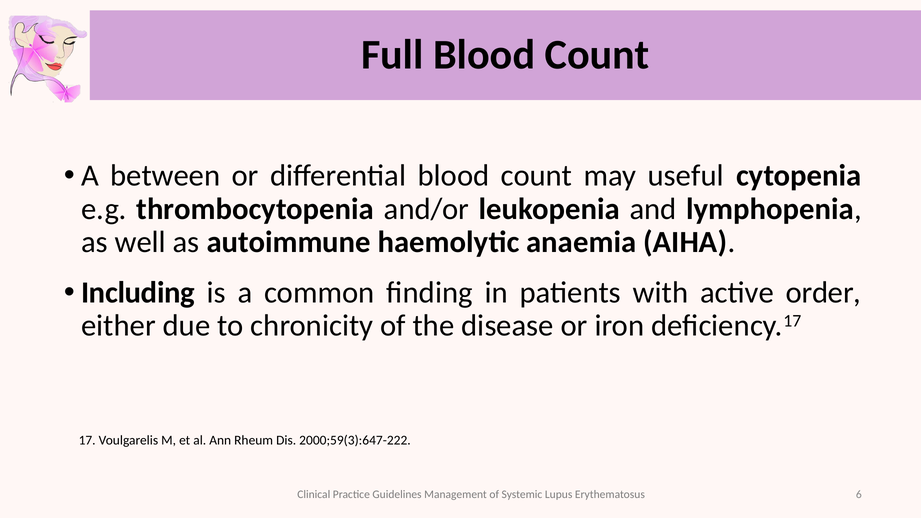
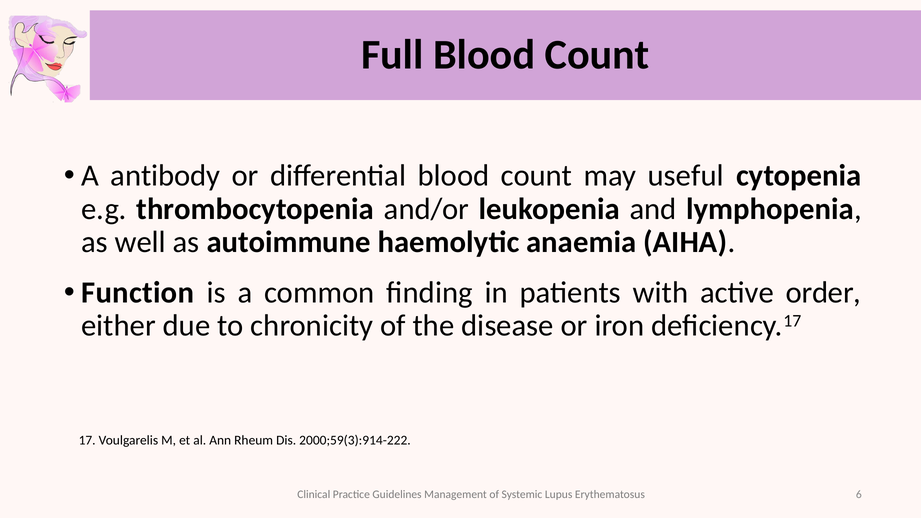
between: between -> antibody (165, 176)
Including: Including -> Function (138, 293)
2000;59(3):647-222: 2000;59(3):647-222 -> 2000;59(3):914-222 (355, 440)
